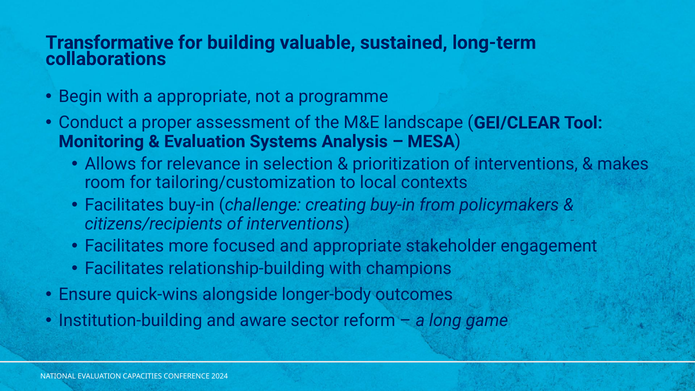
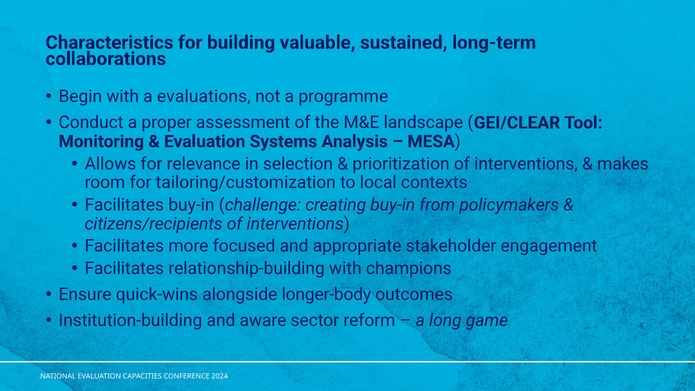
Transformative: Transformative -> Characteristics (110, 43)
a appropriate: appropriate -> evaluations (204, 97)
